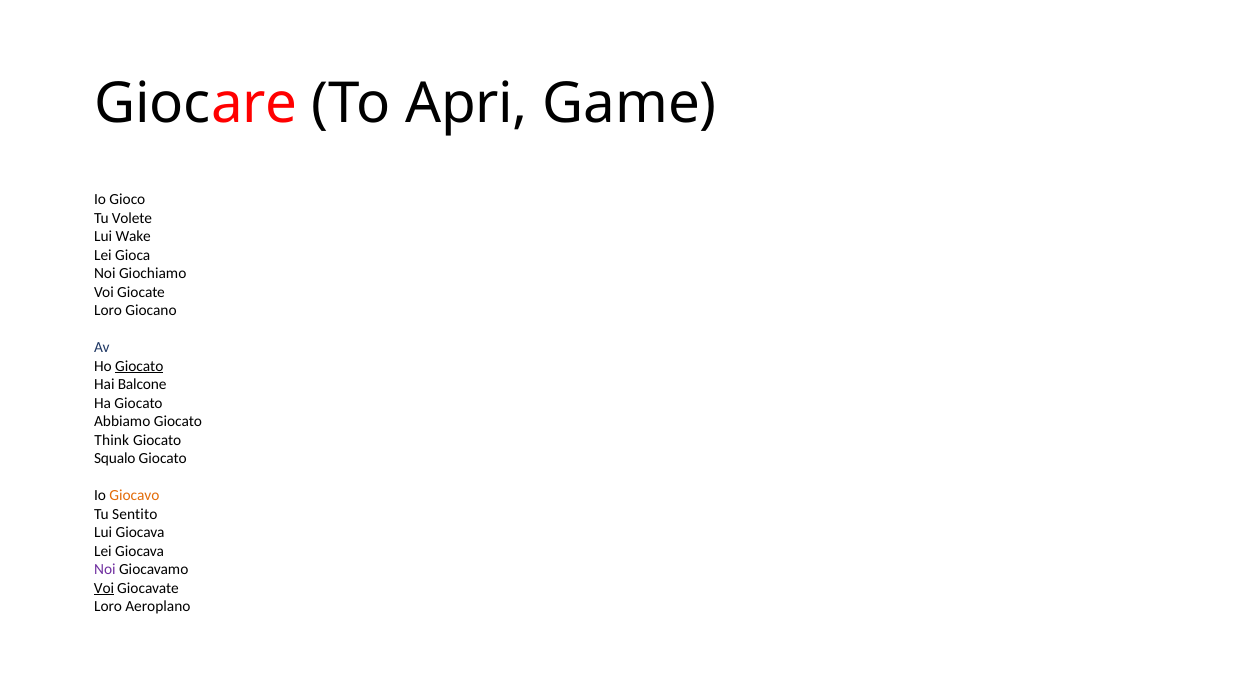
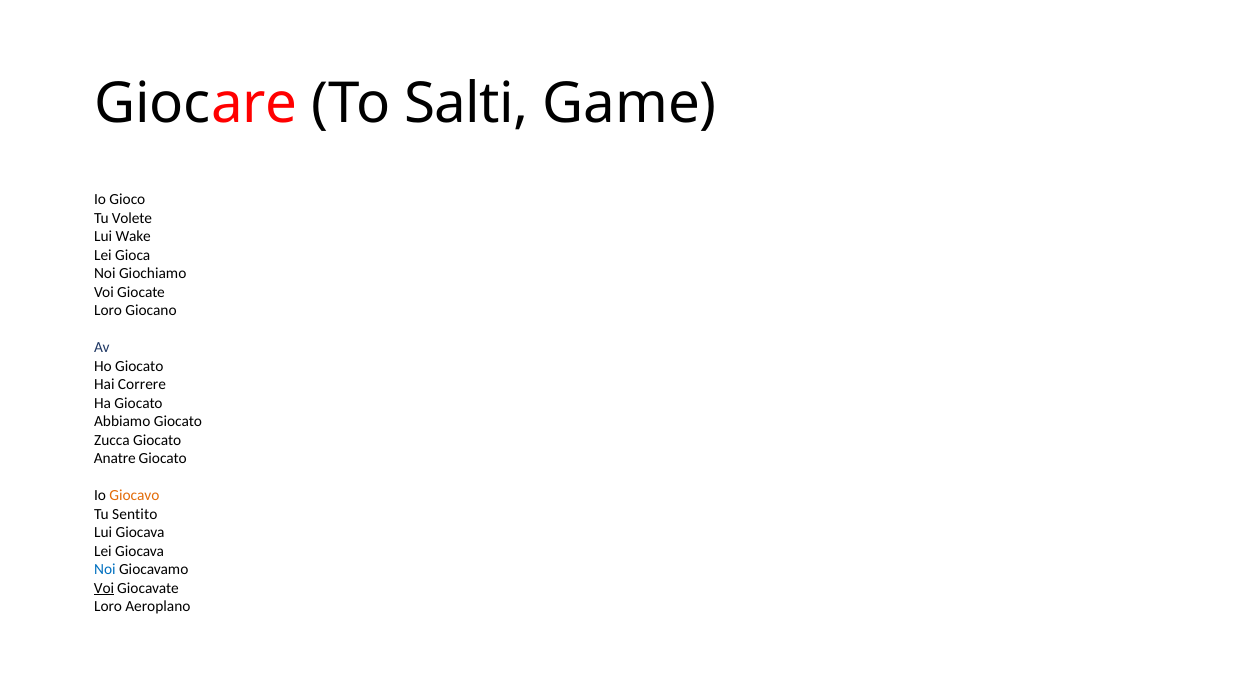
Apri: Apri -> Salti (467, 104)
Giocato underline: present -> none (139, 366)
Balcone: Balcone -> Correre (142, 385)
Think: Think -> Zucca (112, 440)
Squalo: Squalo -> Anatre (115, 459)
Noi colour: purple -> blue (105, 570)
